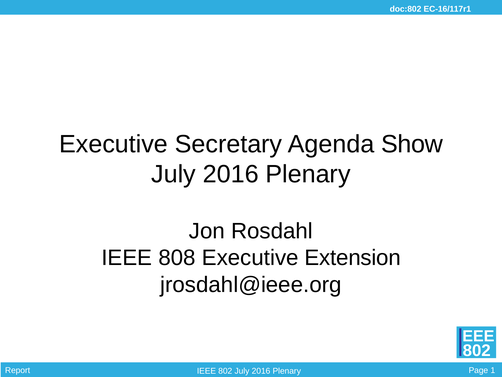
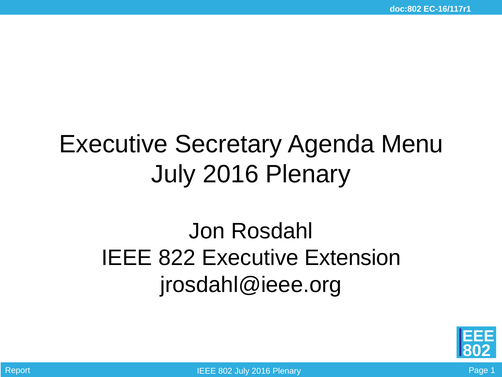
Show: Show -> Menu (412, 144)
808: 808 -> 822 (177, 258)
